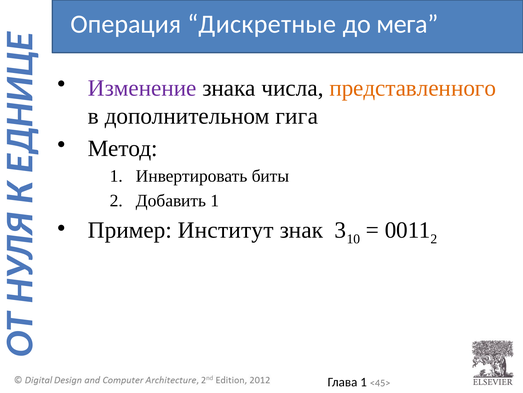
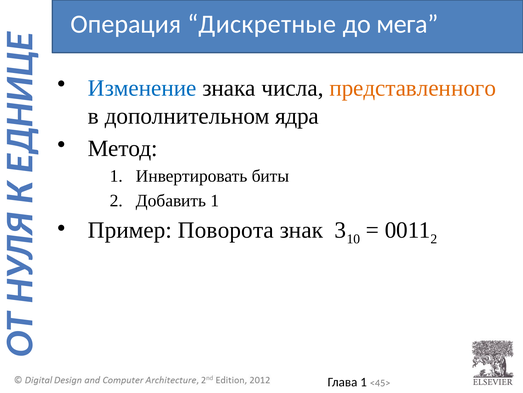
Изменение colour: purple -> blue (142, 88)
гига: гига -> ядра (297, 116)
Институт: Институт -> Поворота (226, 230)
